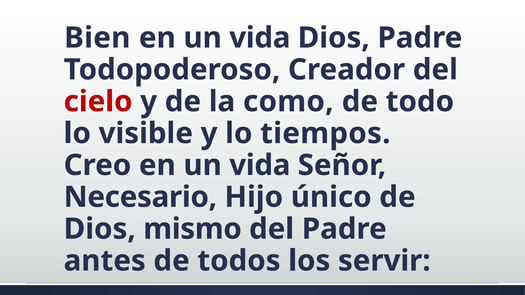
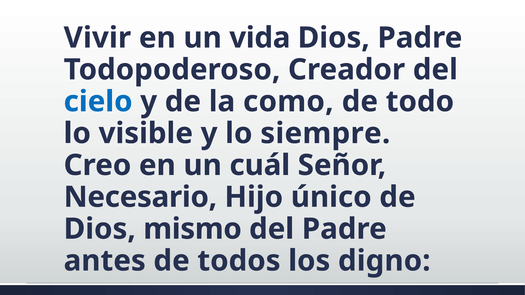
Bien: Bien -> Vivir (97, 38)
cielo colour: red -> blue (98, 102)
tiempos: tiempos -> siempre (325, 134)
Creo en un vida: vida -> cuál (260, 165)
servir: servir -> digno (384, 261)
